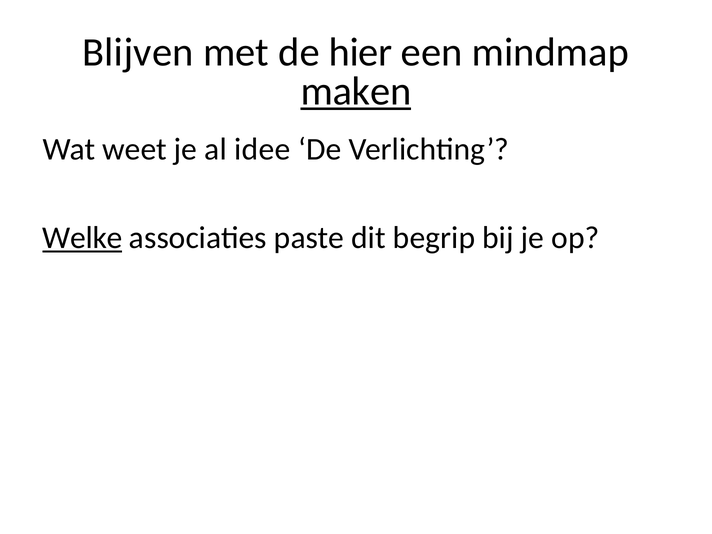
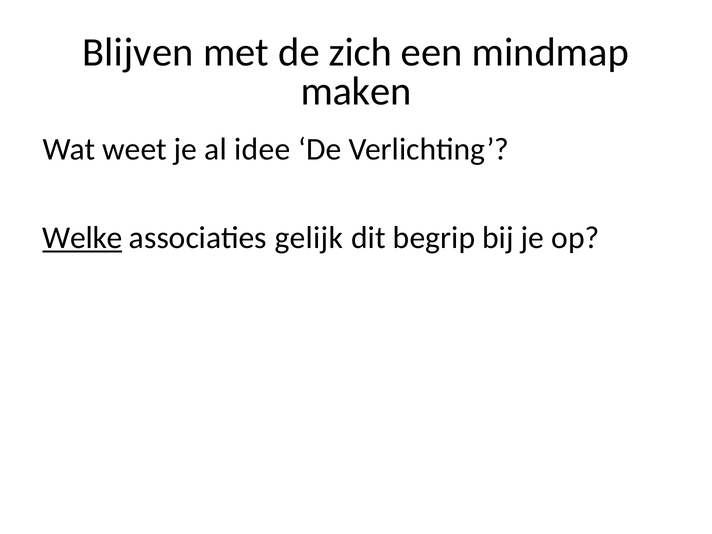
hier: hier -> zich (360, 52)
maken underline: present -> none (356, 91)
paste: paste -> gelijk (309, 238)
